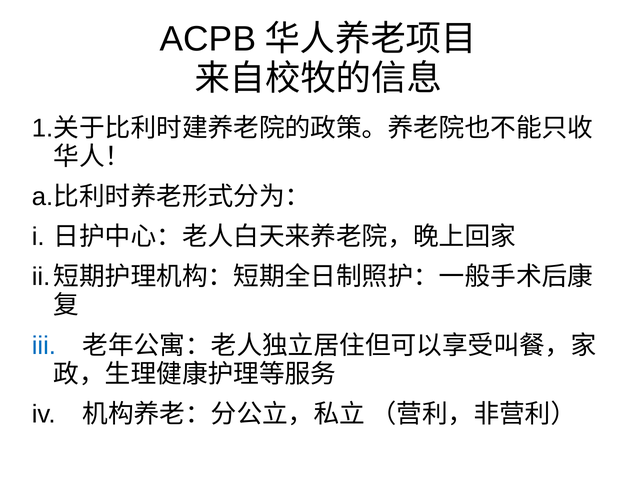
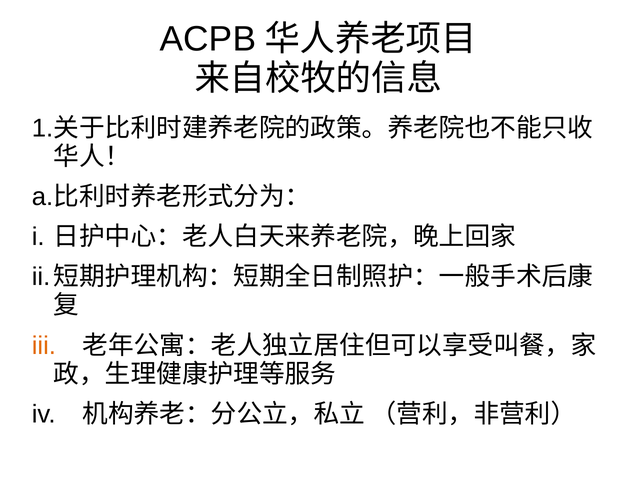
iii colour: blue -> orange (44, 346)
